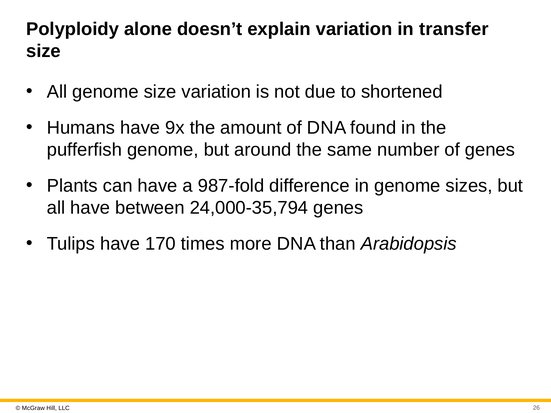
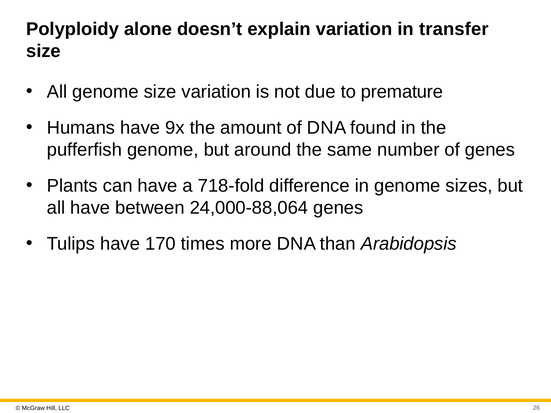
shortened: shortened -> premature (402, 92)
987-fold: 987-fold -> 718-fold (231, 186)
24,000-35,794: 24,000-35,794 -> 24,000-88,064 (249, 208)
